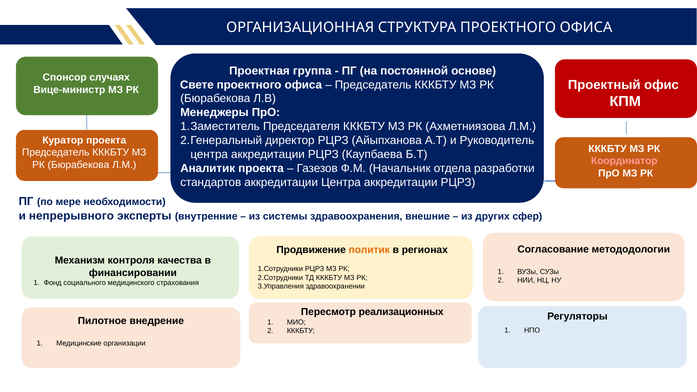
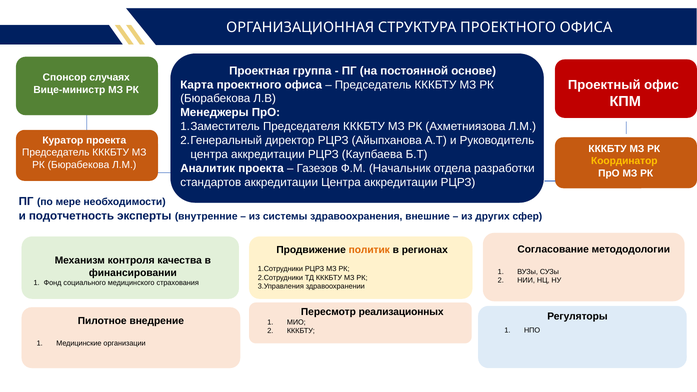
Свете: Свете -> Карта (197, 85)
Координатор colour: pink -> yellow (624, 161)
непрерывного: непрерывного -> подотчетность (71, 216)
